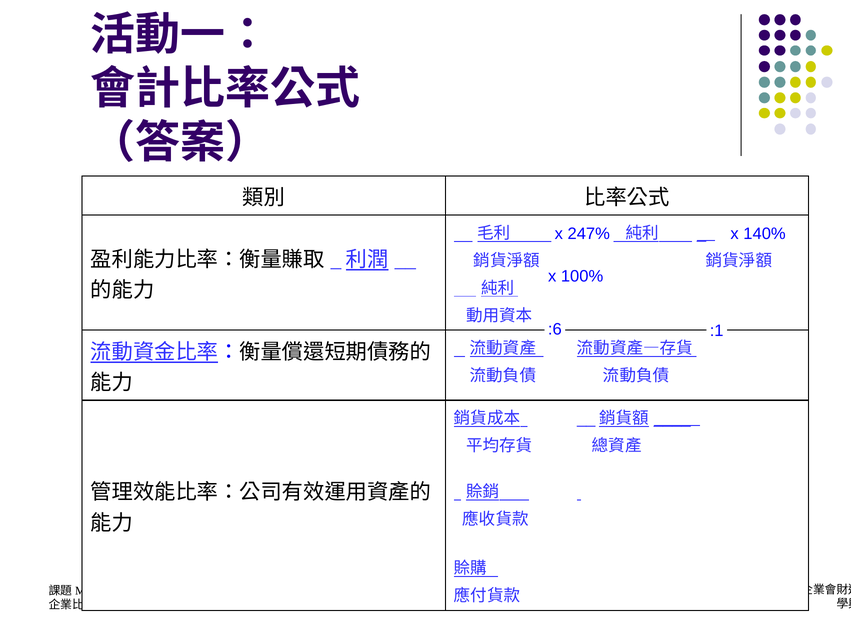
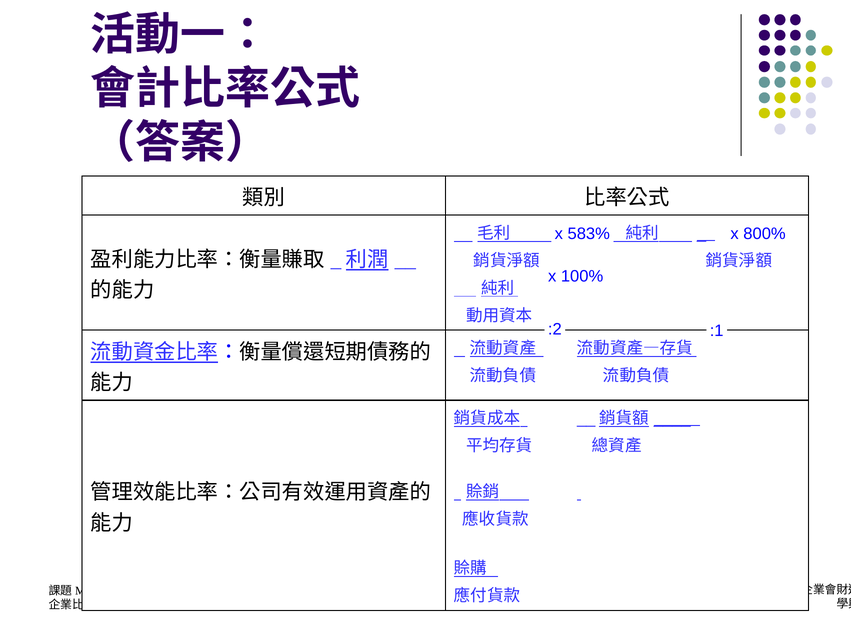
247%: 247% -> 583% (589, 234)
140%: 140% -> 800% (765, 234)
:6: :6 -> :2 (555, 330)
